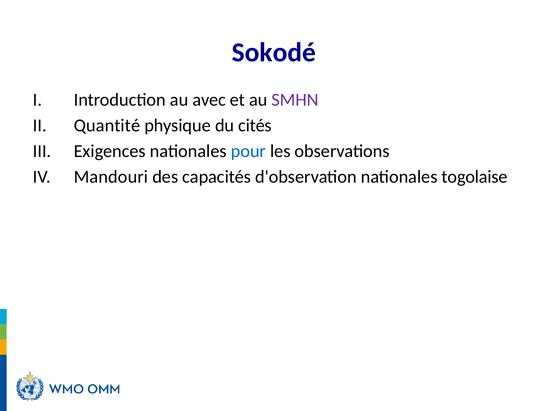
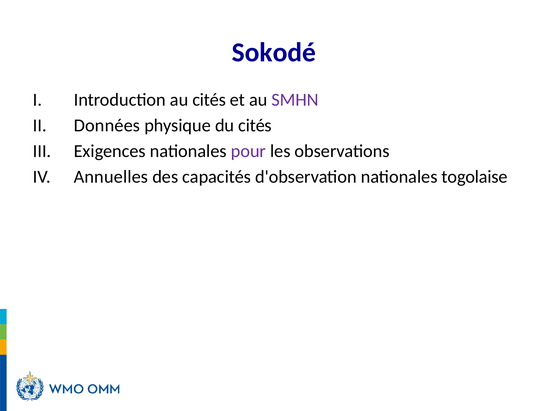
au avec: avec -> cités (209, 100)
Quantité: Quantité -> Données (107, 126)
pour colour: blue -> purple (248, 151)
Mandouri: Mandouri -> Annuelles (111, 177)
